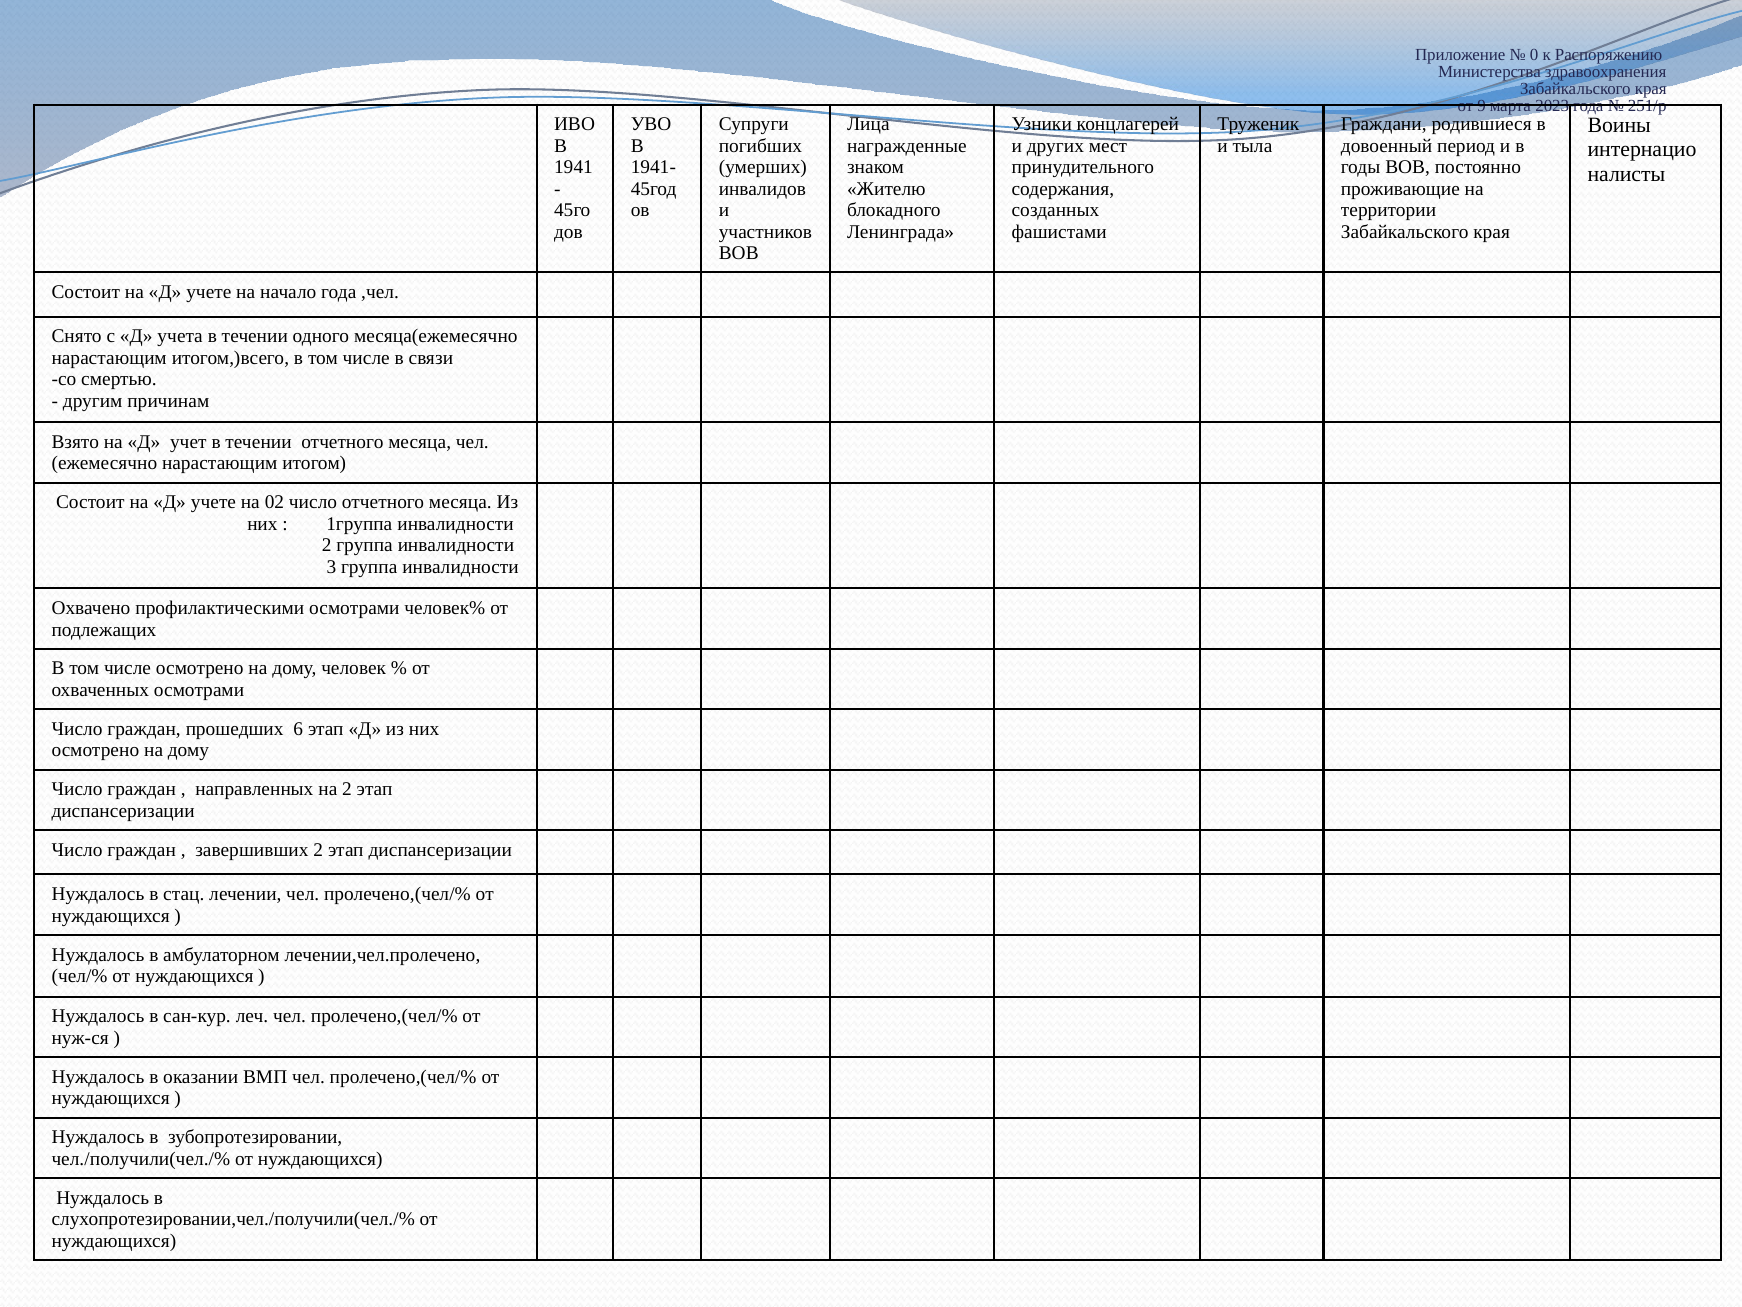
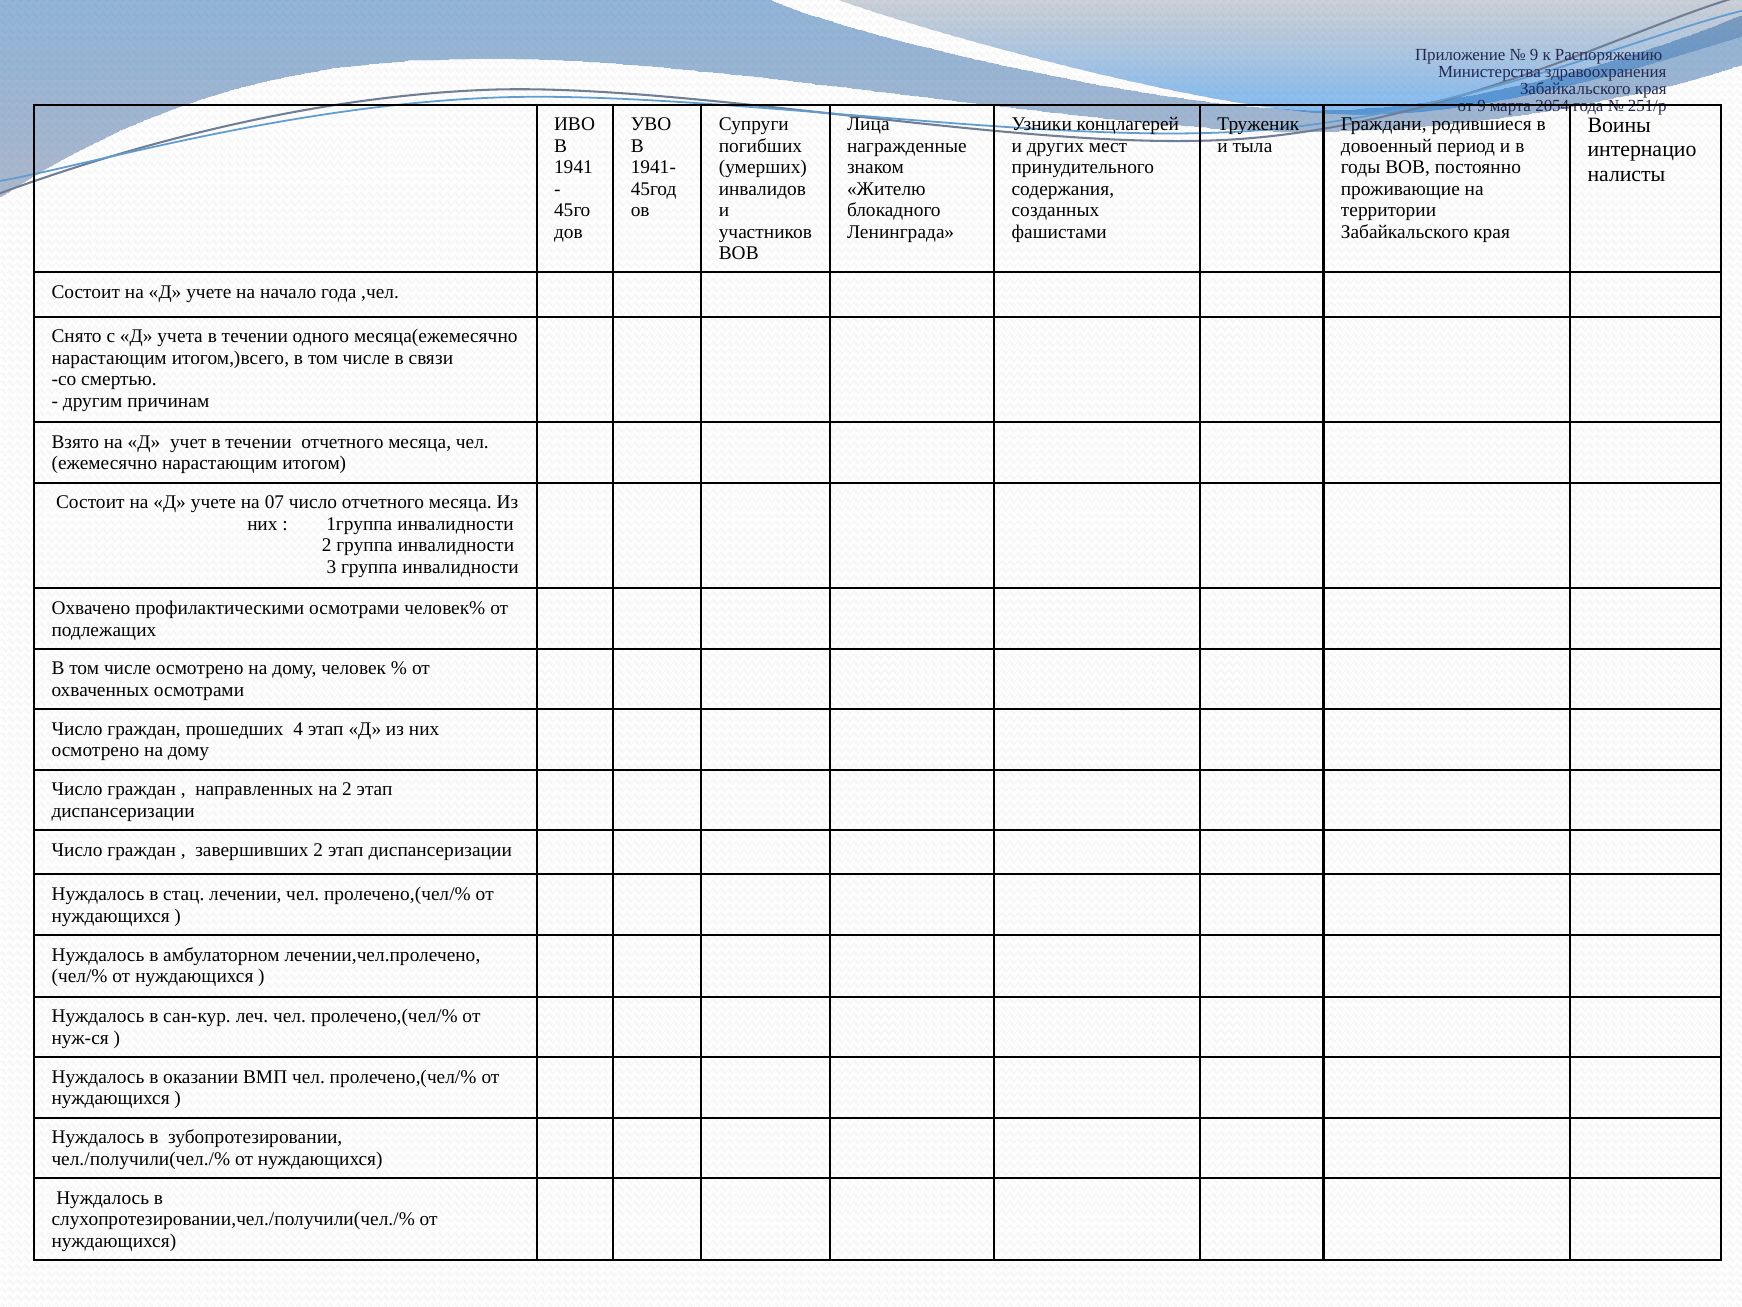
0: 0 -> 9 (1534, 54)
2023: 2023 -> 2054 (1552, 106)
02: 02 -> 07 (274, 502)
6: 6 -> 4 (298, 729)
